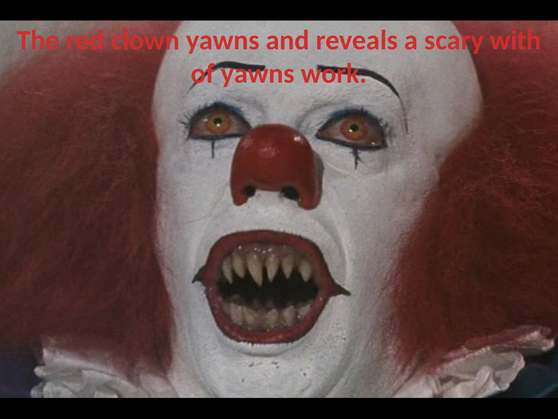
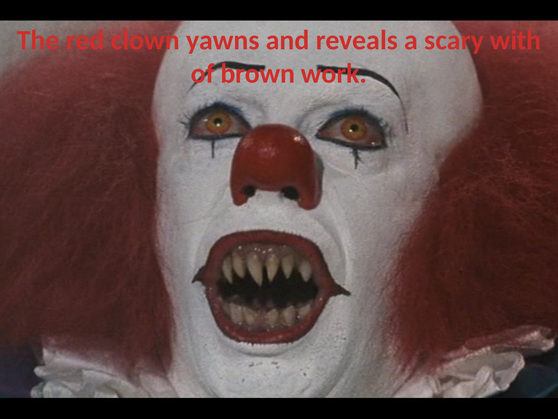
of yawns: yawns -> brown (258, 74)
